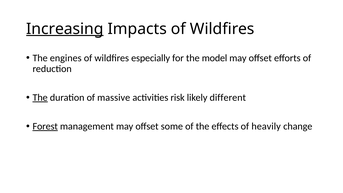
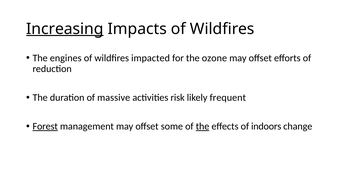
especially: especially -> impacted (151, 58)
model: model -> ozone (214, 58)
The underline: present -> none (40, 98)
different: different -> frequent (228, 98)
the underline: none -> present (203, 126)
heavily: heavily -> indoors (266, 126)
